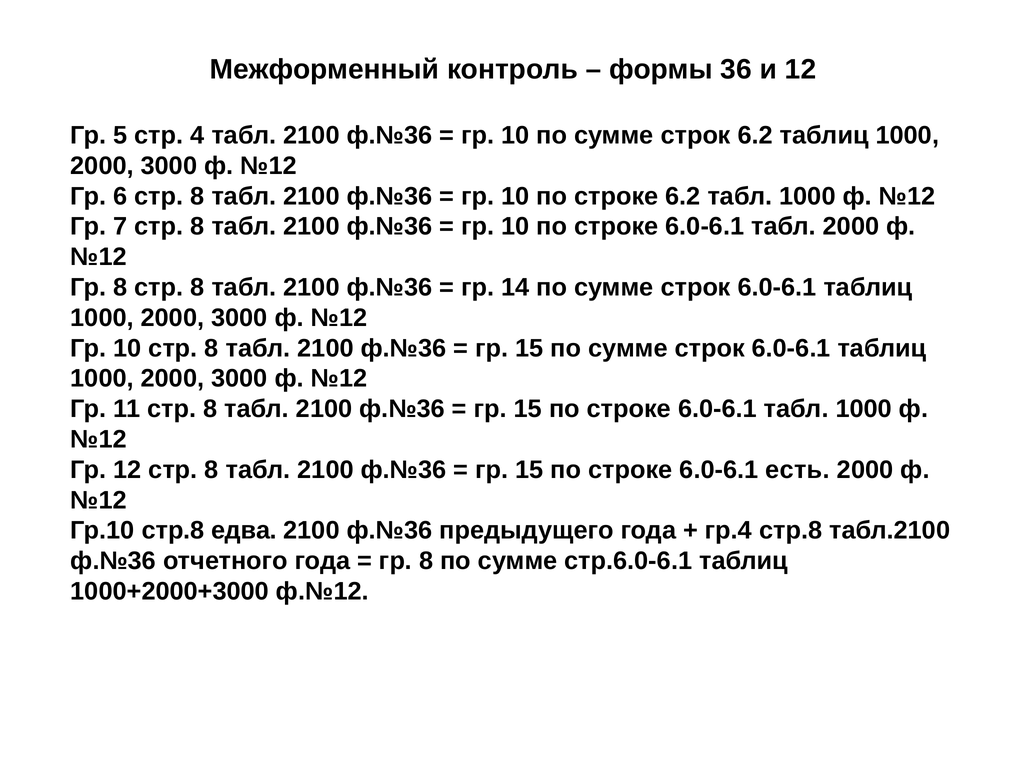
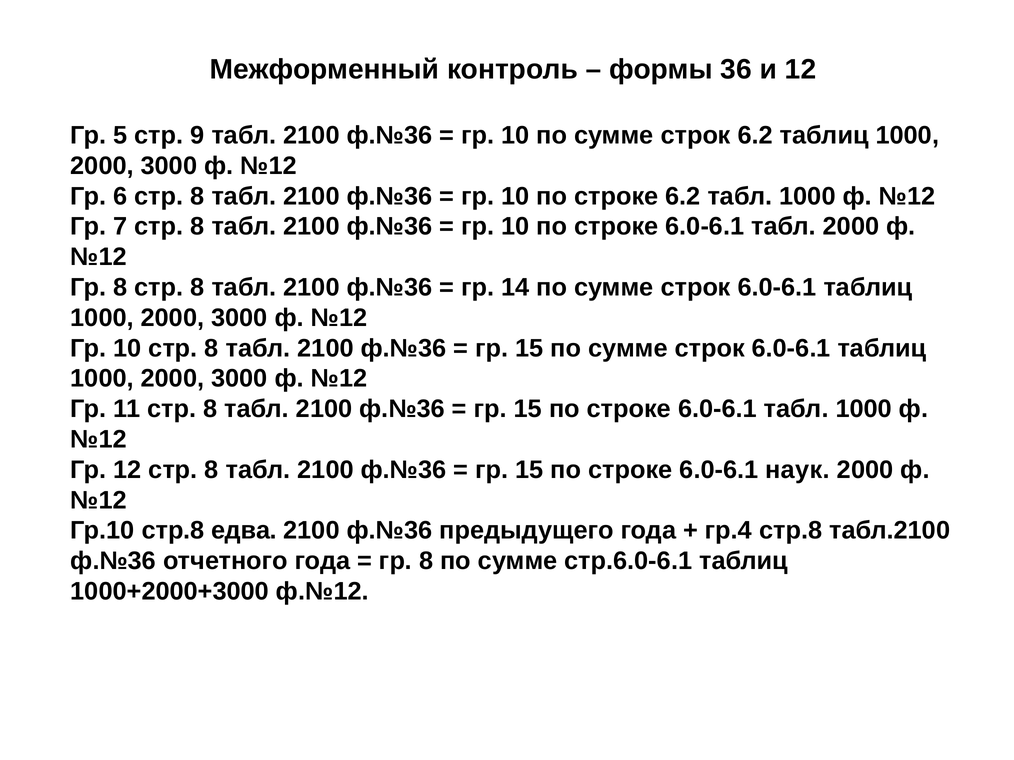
4: 4 -> 9 (197, 135)
есть: есть -> наук (797, 470)
